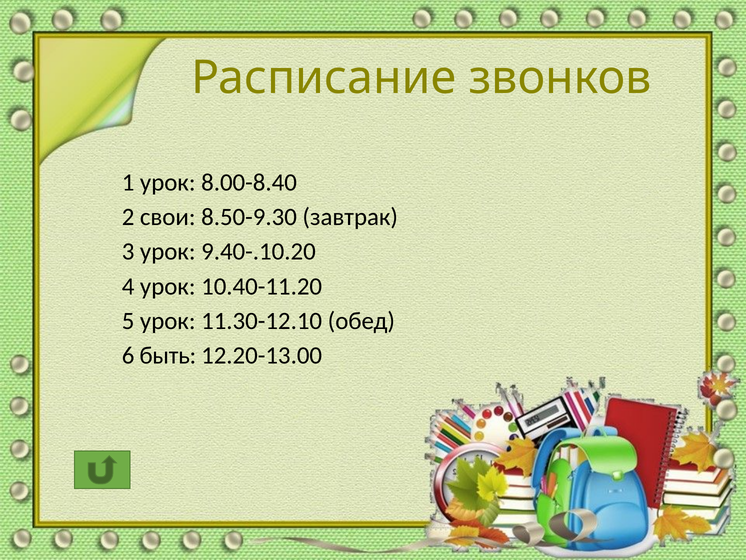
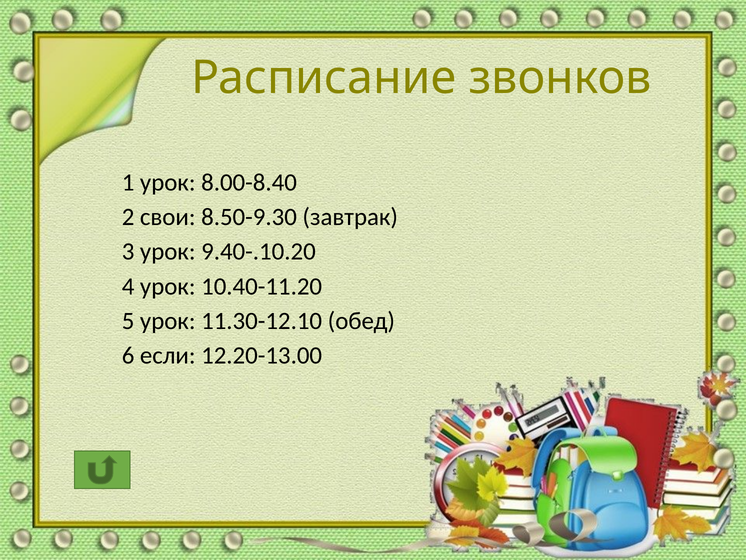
быть: быть -> если (168, 355)
